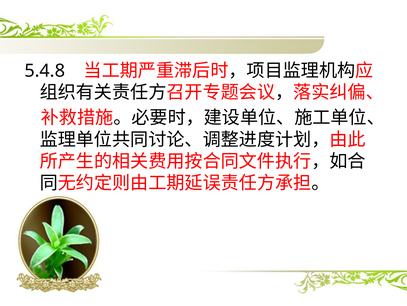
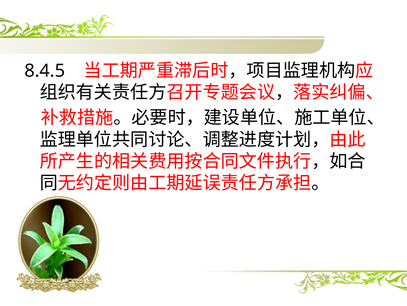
5.4.8: 5.4.8 -> 8.4.5 (45, 71)
